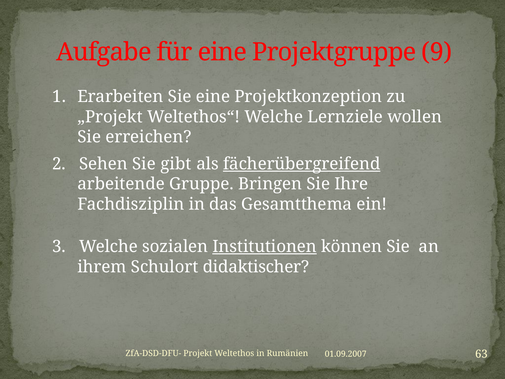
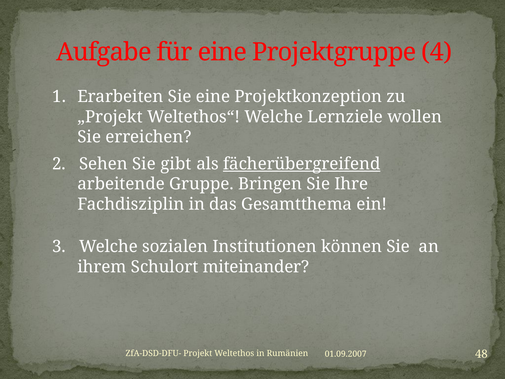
9: 9 -> 4 (437, 52)
Institutionen underline: present -> none (265, 247)
didaktischer: didaktischer -> miteinander (256, 267)
63: 63 -> 48 (481, 354)
